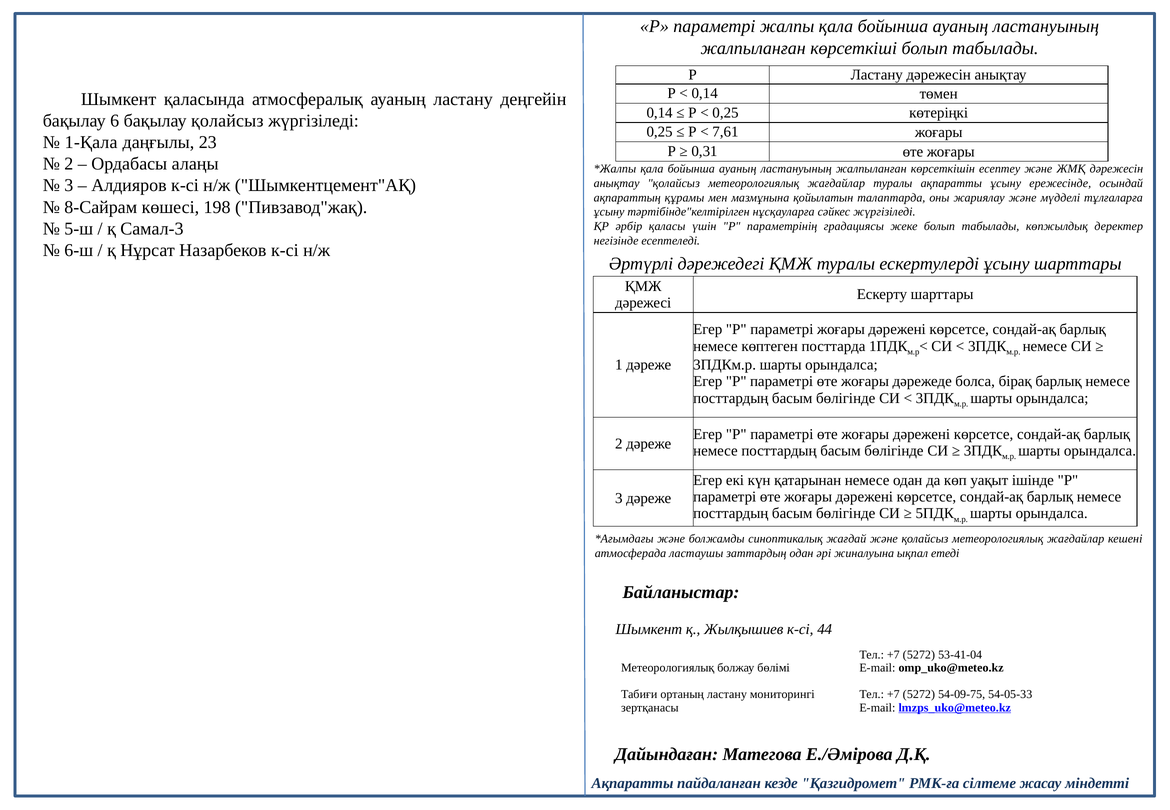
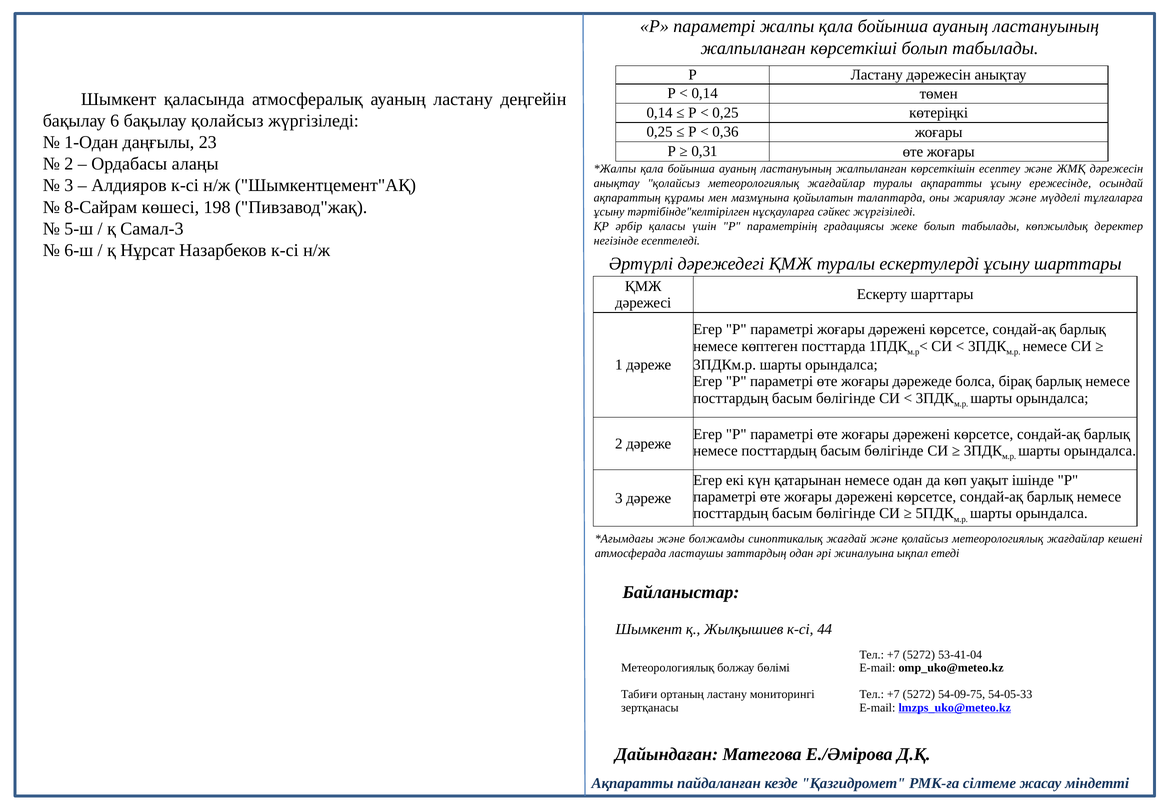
7,61: 7,61 -> 0,36 (725, 132)
1-Қала: 1-Қала -> 1-Одан (91, 142)
